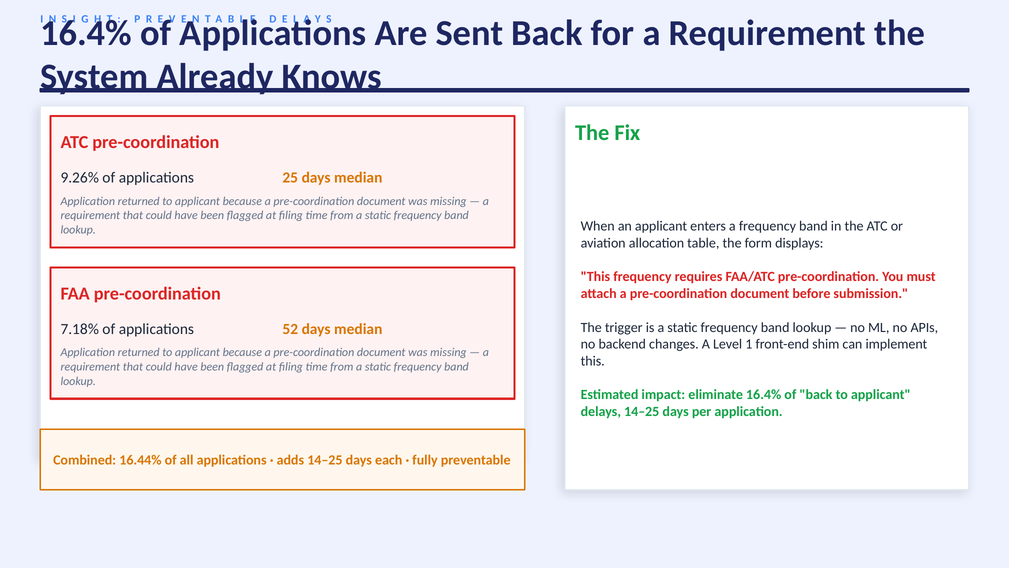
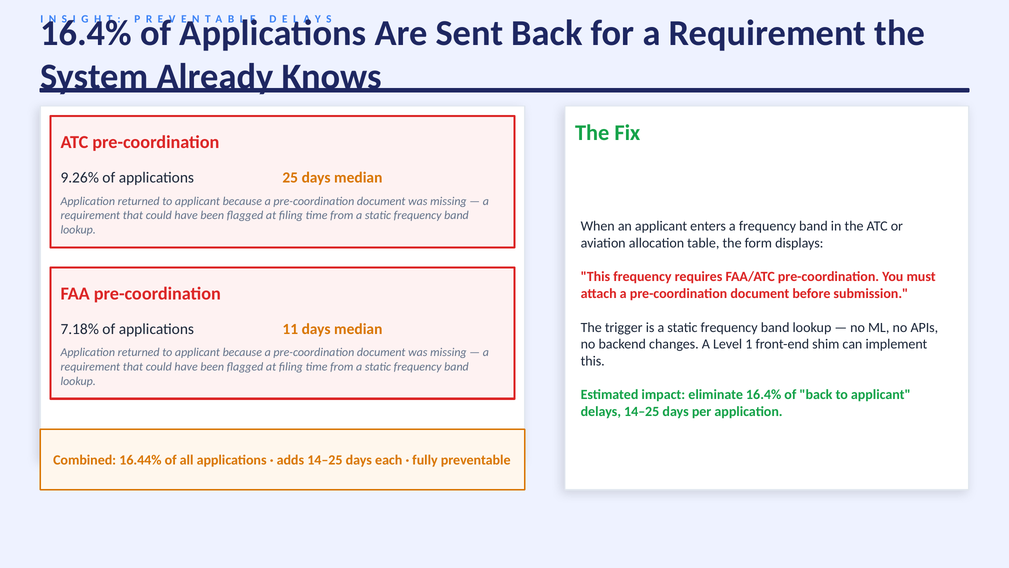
52: 52 -> 11 (290, 329)
